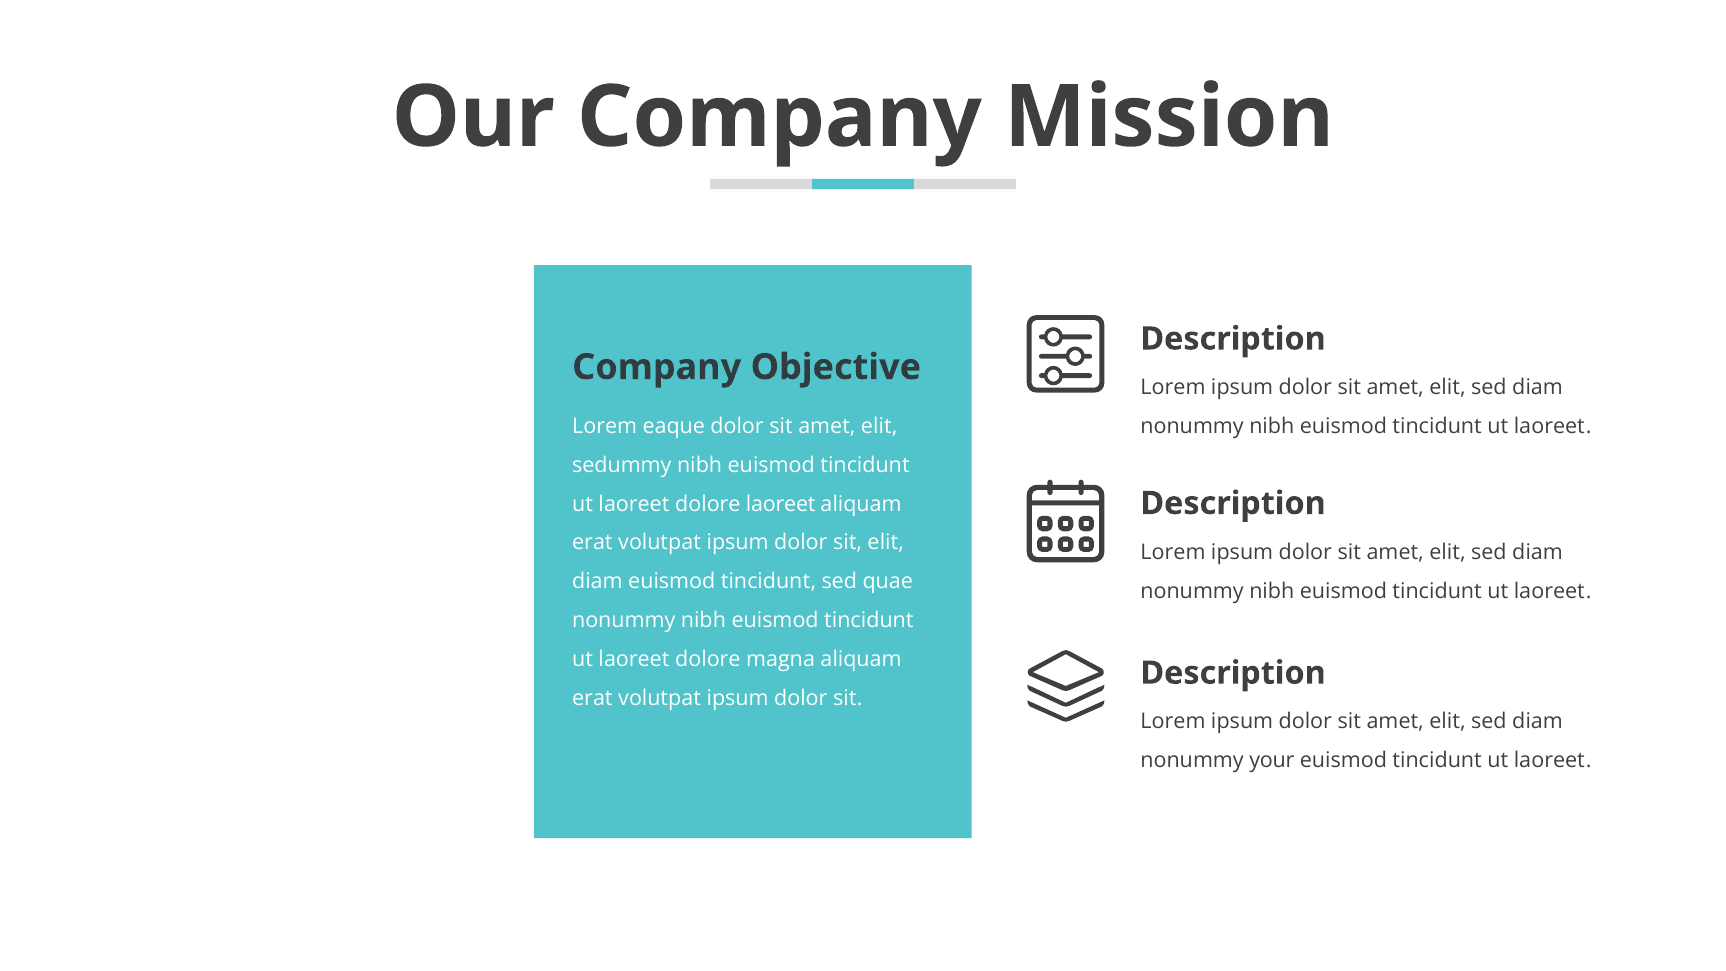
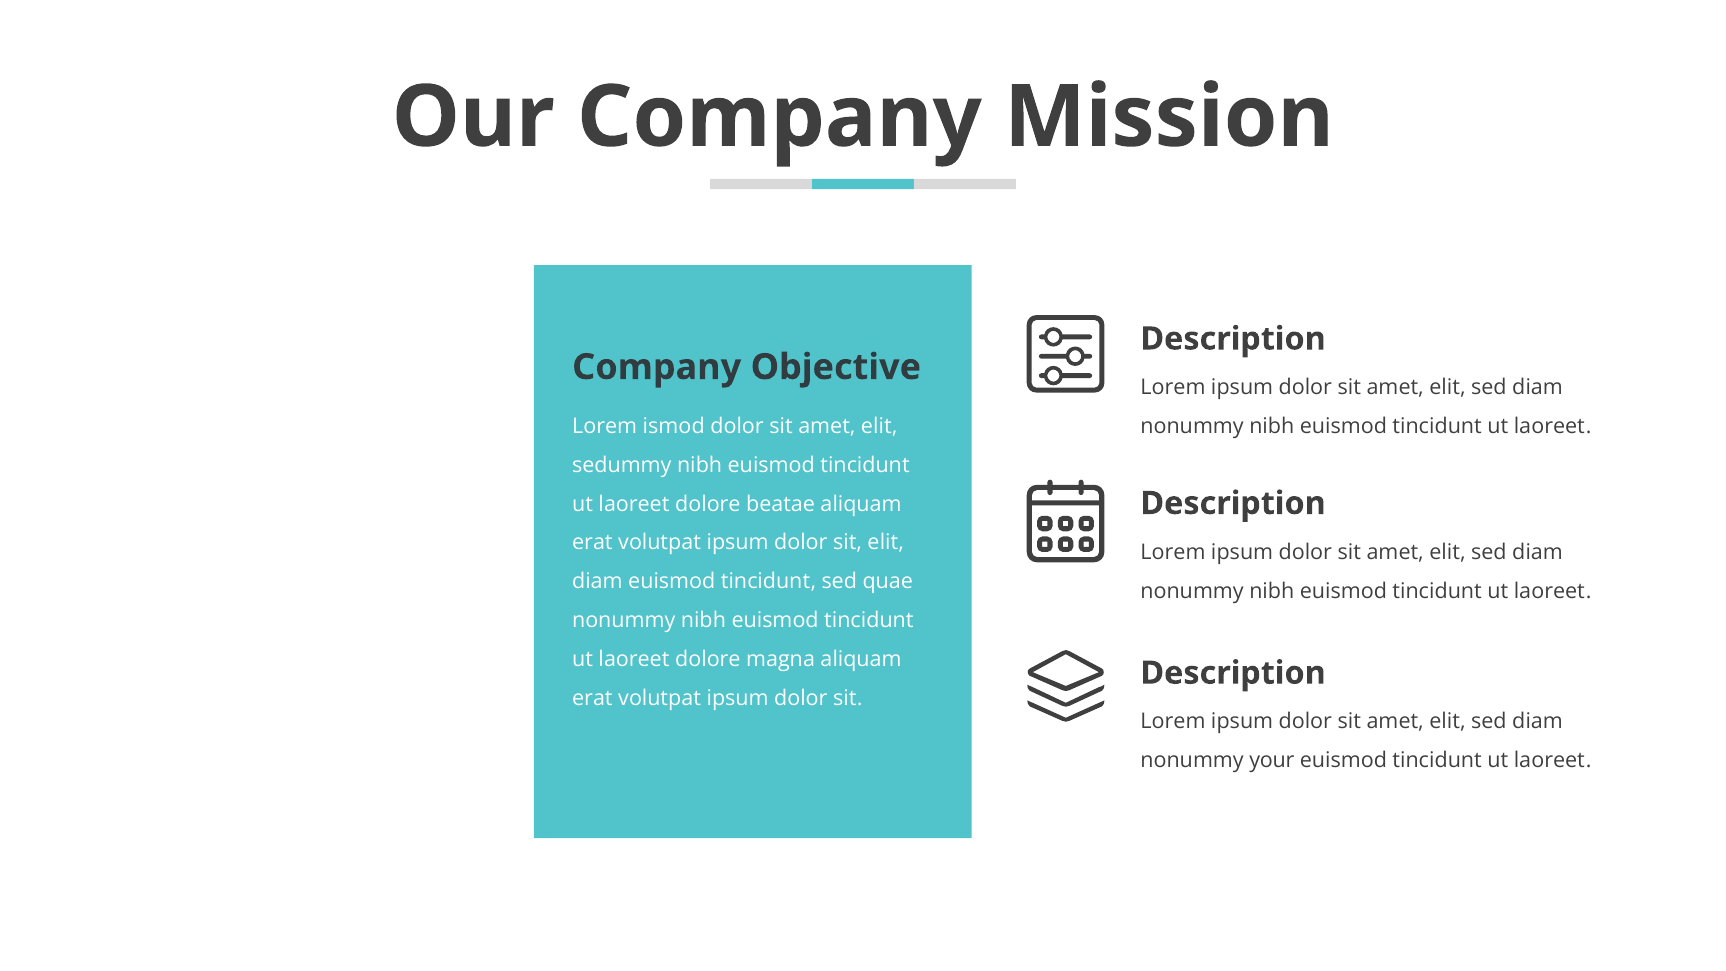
eaque: eaque -> ismod (674, 426)
dolore laoreet: laoreet -> beatae (781, 504)
